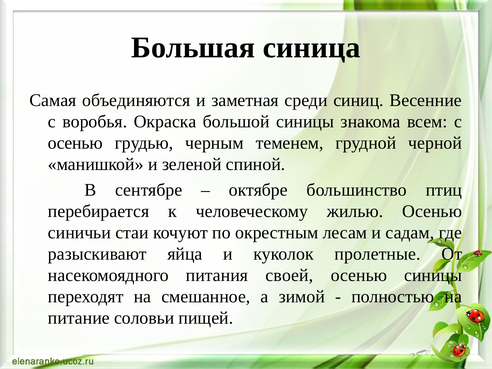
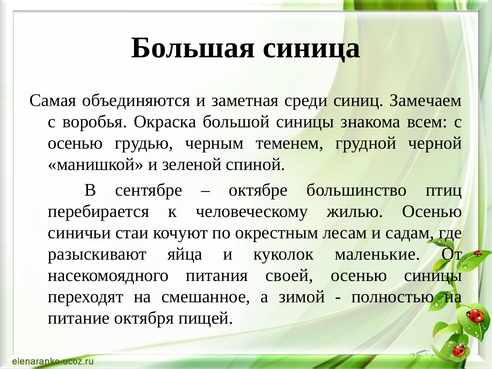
Весенние: Весенние -> Замечаем (426, 100)
пролетные: пролетные -> маленькие (377, 254)
соловьи: соловьи -> октября (144, 318)
